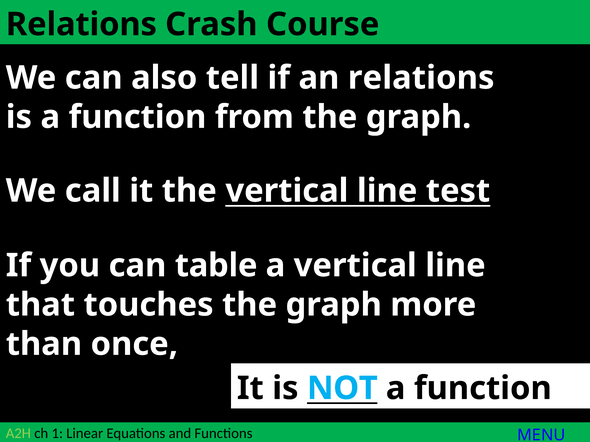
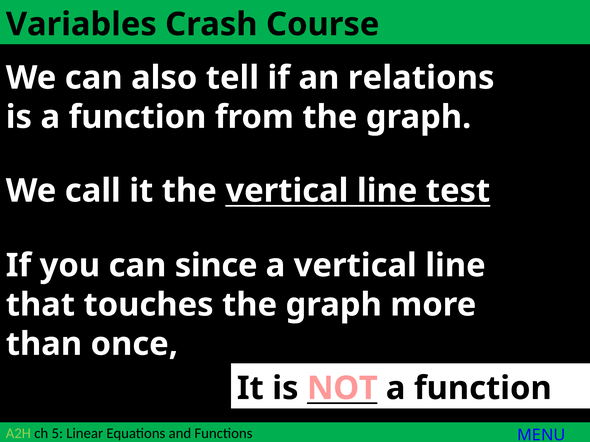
Relations: Relations -> Variables (81, 24)
table: table -> since (216, 266)
NOT colour: light blue -> pink (342, 389)
1: 1 -> 5 (57, 434)
